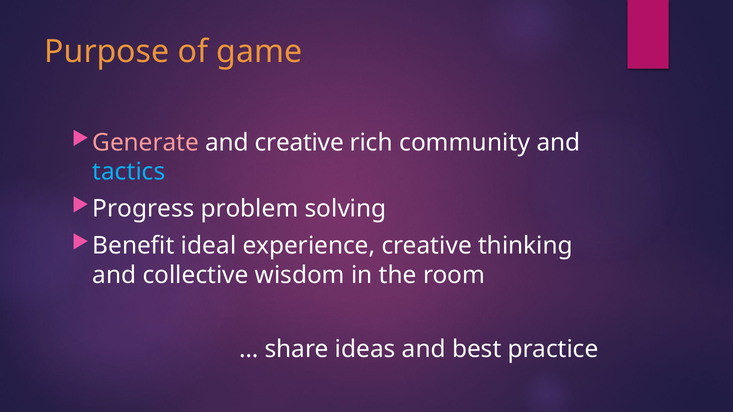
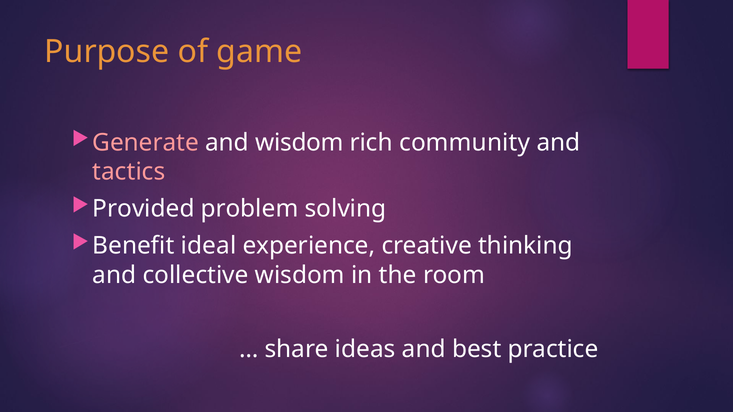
and creative: creative -> wisdom (299, 143)
tactics colour: light blue -> pink (129, 172)
Progress: Progress -> Provided (144, 209)
